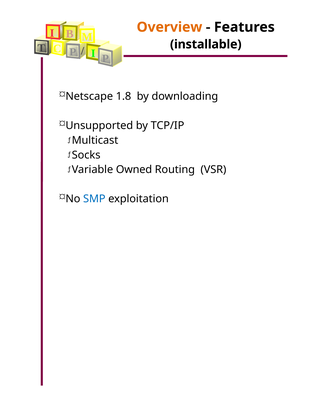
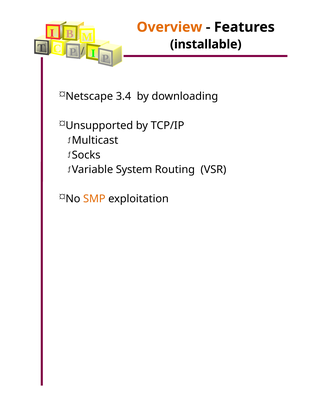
1.8: 1.8 -> 3.4 (124, 96)
Owned: Owned -> System (134, 170)
SMP colour: blue -> orange (94, 199)
